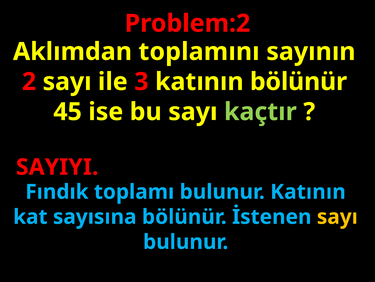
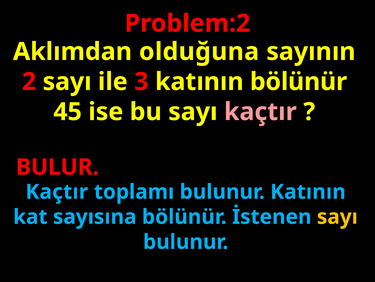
toplamını: toplamını -> olduğuna (199, 52)
kaçtır colour: light green -> pink (260, 112)
SAYIYI: SAYIYI -> BULUR (57, 167)
Fındık: Fındık -> Kaçtır (57, 191)
